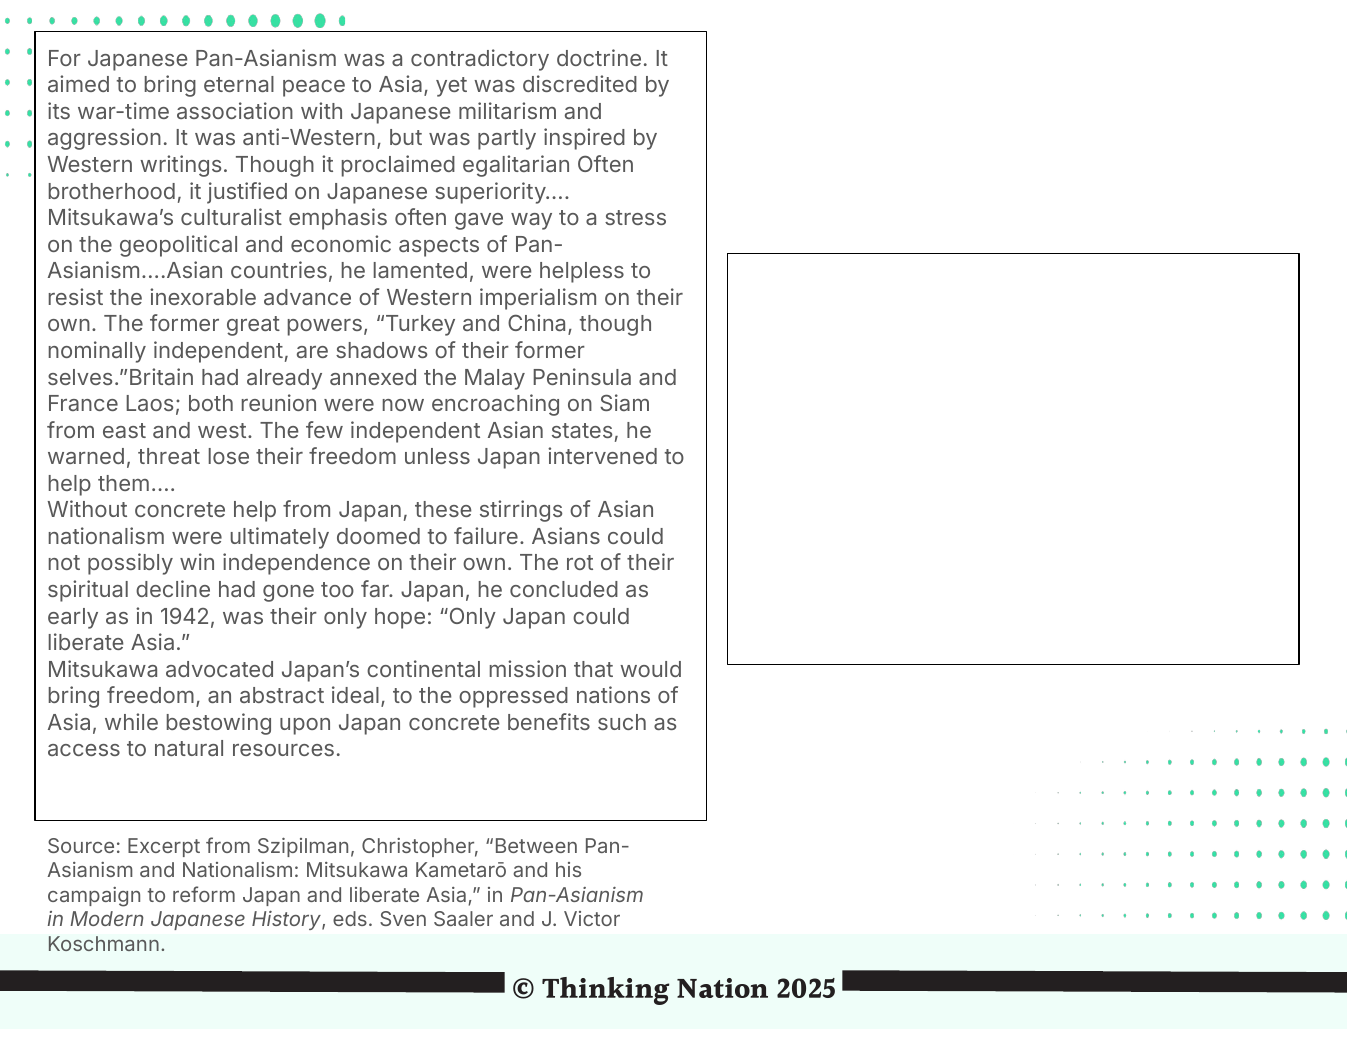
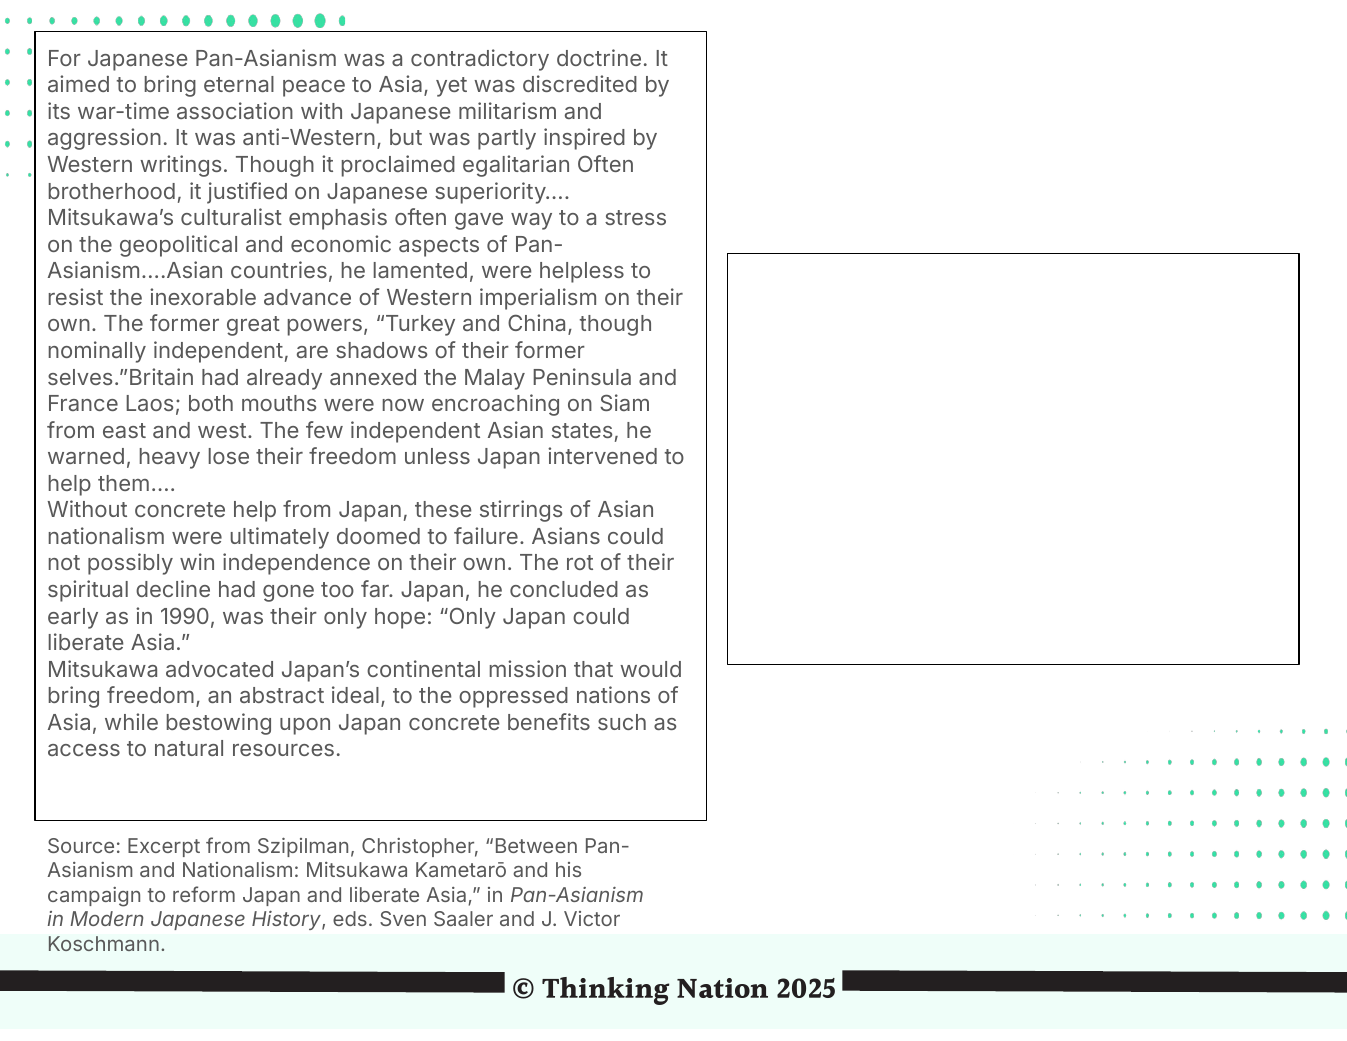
reunion: reunion -> mouths (279, 404)
threat: threat -> heavy (169, 457)
1942: 1942 -> 1990 (188, 617)
